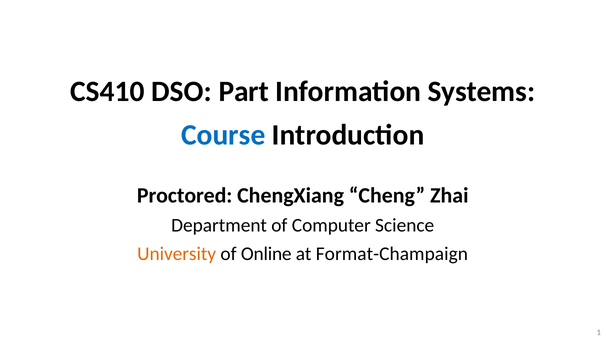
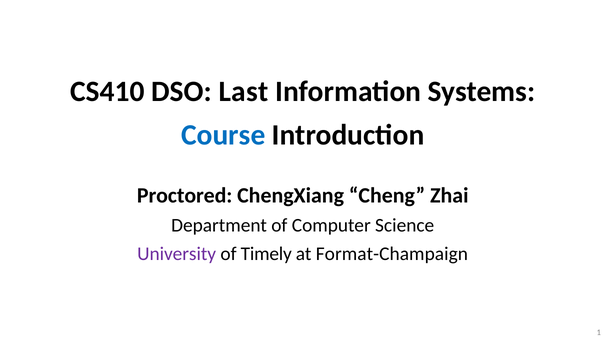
Part: Part -> Last (243, 92)
University colour: orange -> purple (177, 254)
Online: Online -> Timely (266, 254)
